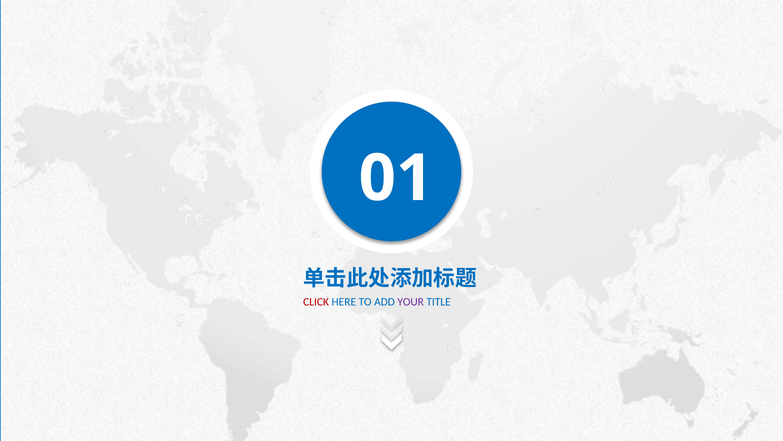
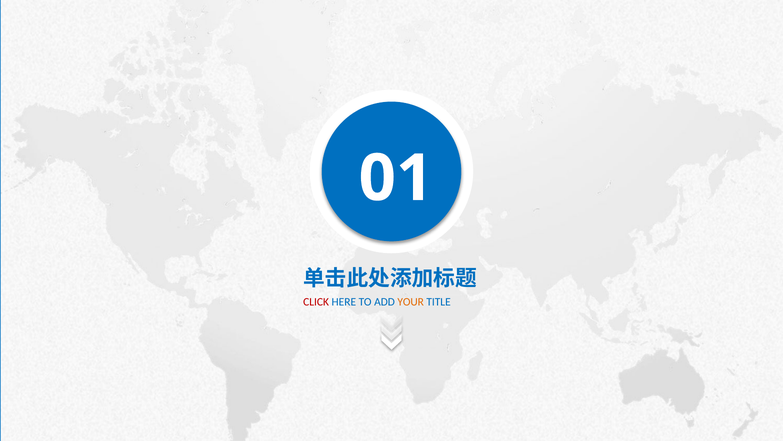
YOUR colour: purple -> orange (411, 302)
